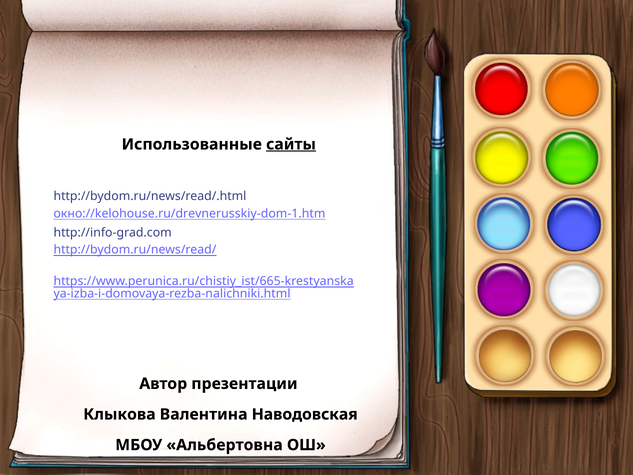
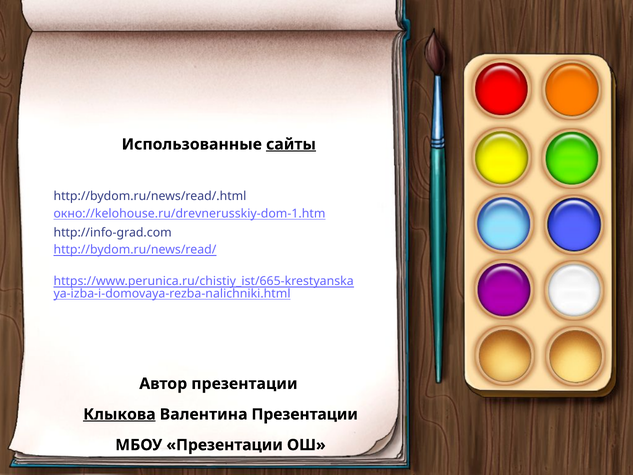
Клыкова underline: none -> present (119, 414)
Валентина Наводовская: Наводовская -> Презентации (305, 414)
МБОУ Альбертовна: Альбертовна -> Презентации (225, 445)
